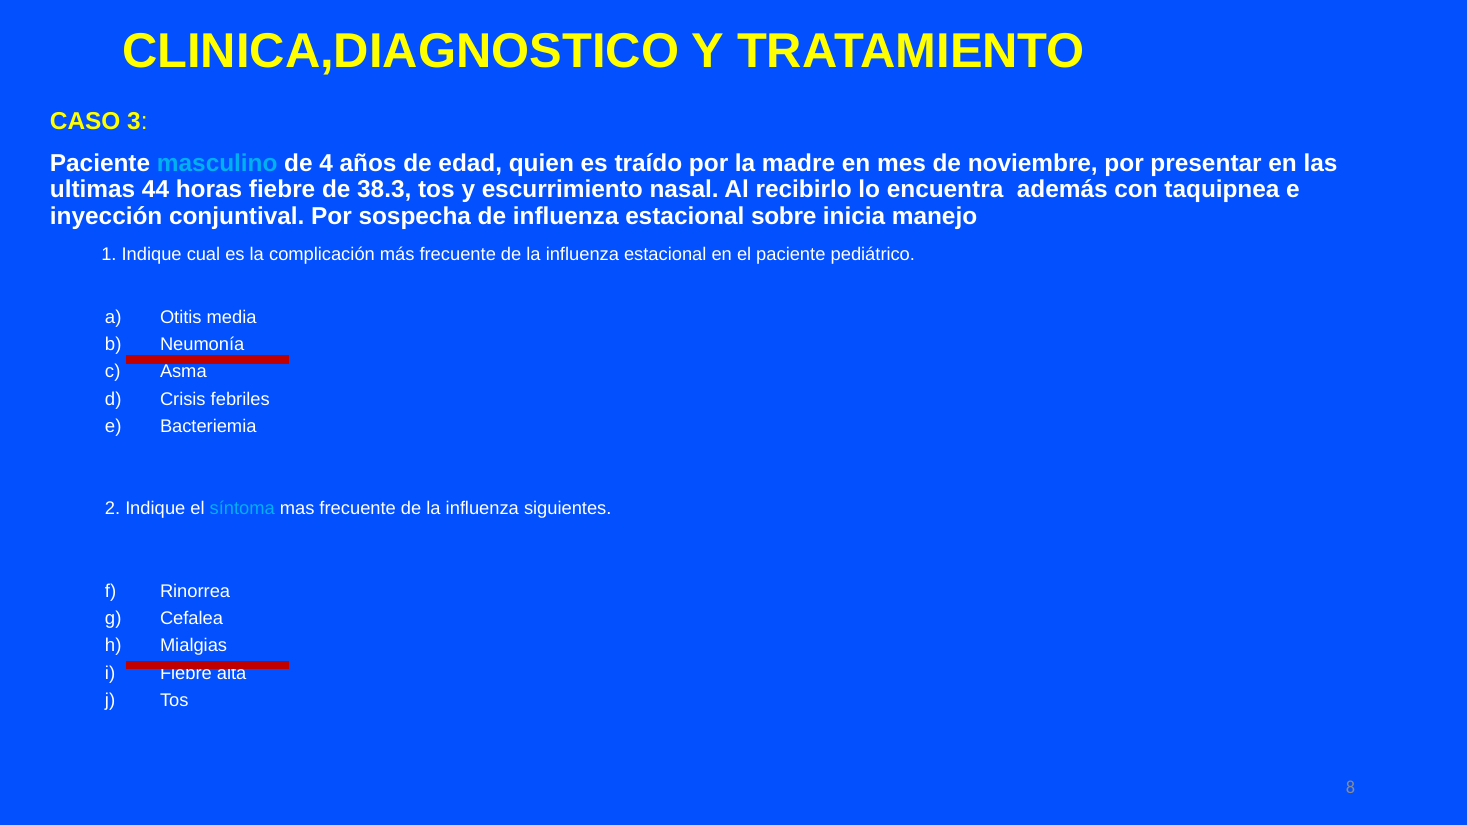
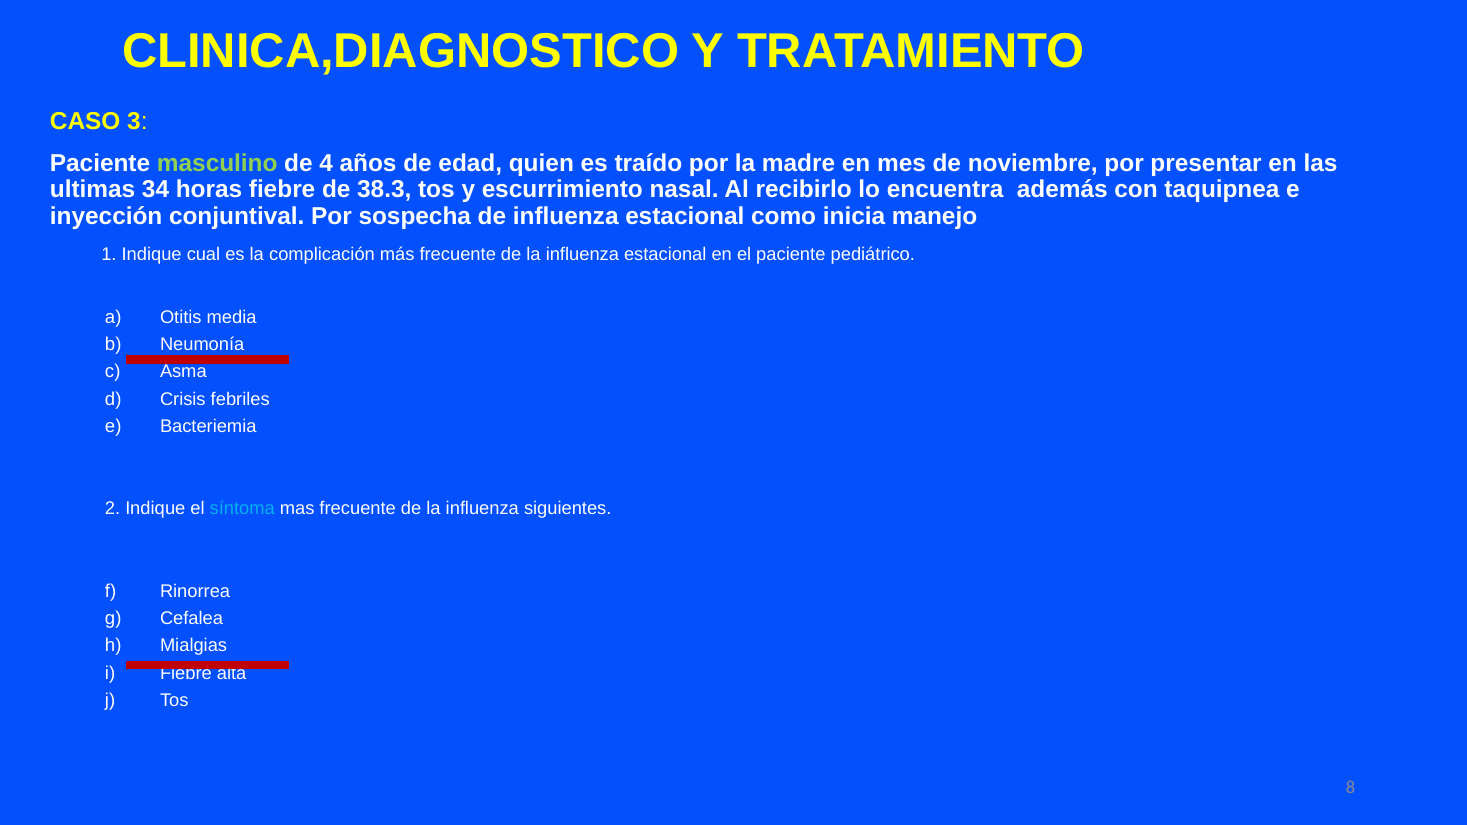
masculino colour: light blue -> light green (217, 163)
44: 44 -> 34 (156, 190)
sobre: sobre -> como (784, 216)
